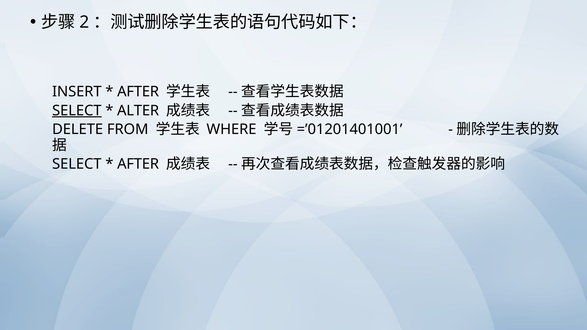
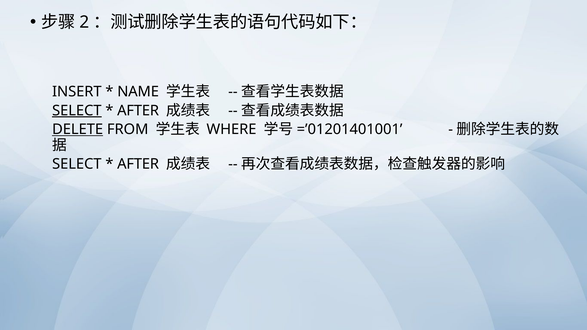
AFTER: AFTER -> NAME (138, 92)
ALTER: ALTER -> AFTER (138, 111)
DELETE underline: none -> present (78, 129)
